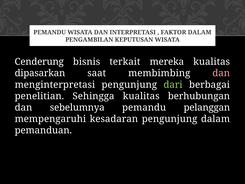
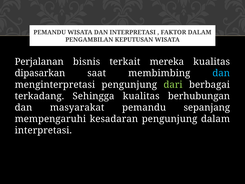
Cenderung: Cenderung -> Perjalanan (39, 62)
dan colour: pink -> light blue (221, 73)
penelitian: penelitian -> terkadang (39, 96)
sebelumnya: sebelumnya -> masyarakat (77, 107)
pelanggan: pelanggan -> sepanjang (207, 107)
pemanduan: pemanduan -> interpretasi (43, 130)
